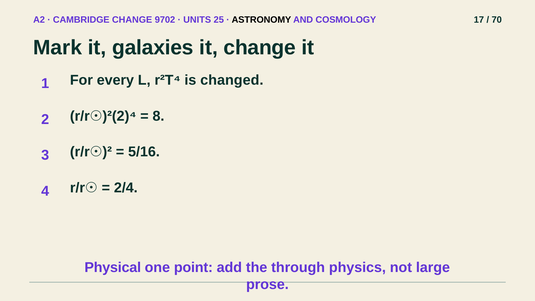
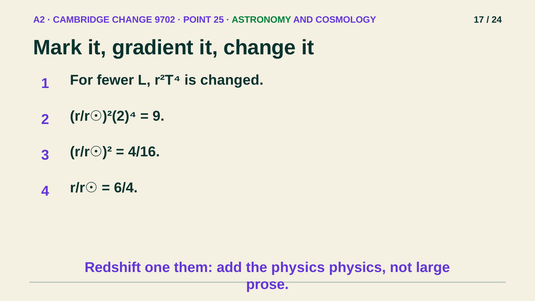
UNITS: UNITS -> POINT (197, 20)
ASTRONOMY colour: black -> green (261, 20)
70: 70 -> 24 (497, 20)
galaxies: galaxies -> gradient (153, 48)
every: every -> fewer (115, 80)
8: 8 -> 9 (159, 116)
5/16: 5/16 -> 4/16 (144, 152)
2/4: 2/4 -> 6/4 (126, 188)
Physical: Physical -> Redshift (113, 267)
point: point -> them (193, 267)
the through: through -> physics (298, 267)
